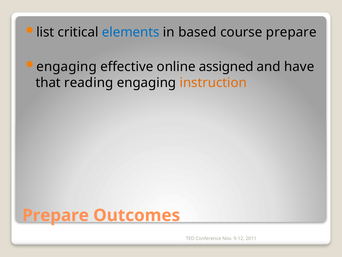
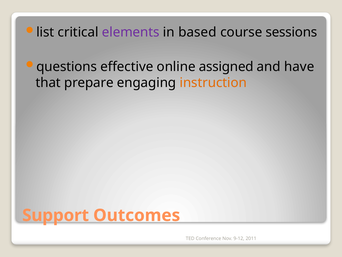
elements colour: blue -> purple (131, 32)
course prepare: prepare -> sessions (291, 32)
engaging: engaging -> questions (67, 66)
reading: reading -> prepare (89, 82)
Prepare: Prepare -> Support (56, 215)
